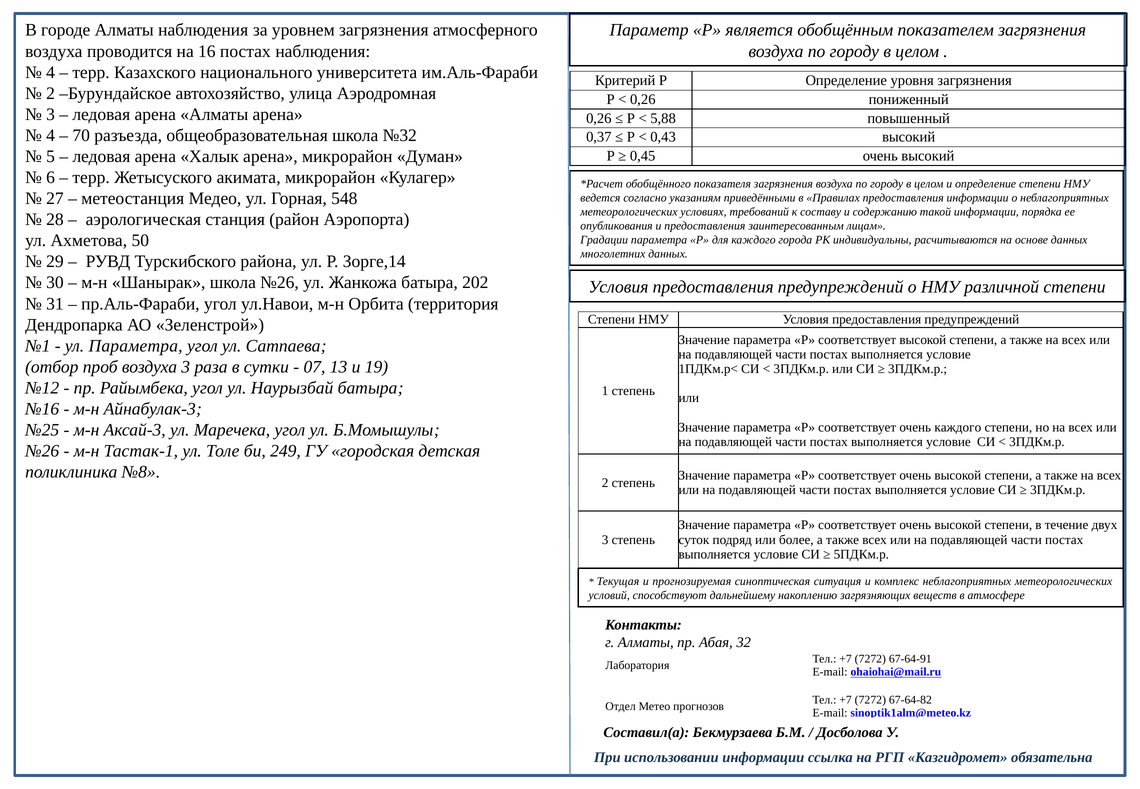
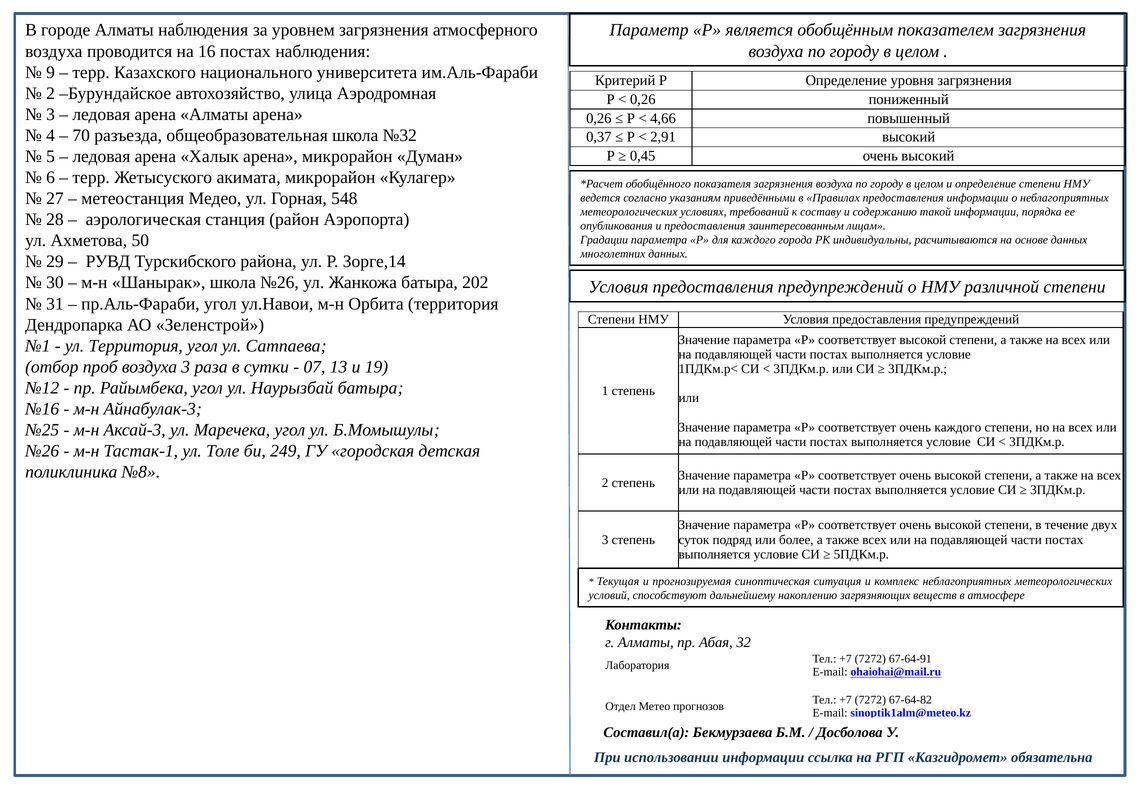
4: 4 -> 9 (51, 72)
5,88: 5,88 -> 4,66 (663, 118)
0,43: 0,43 -> 2,91 (663, 137)
ул Параметра: Параметра -> Территория (136, 346)
